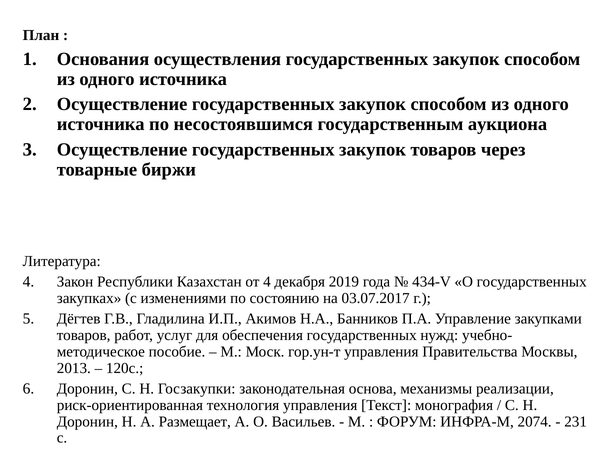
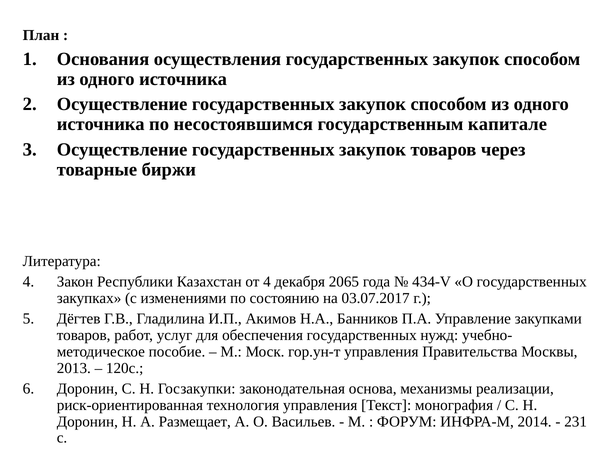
аукциона: аукциона -> капитале (507, 124)
2019: 2019 -> 2065 (344, 282)
2074: 2074 -> 2014 (535, 421)
